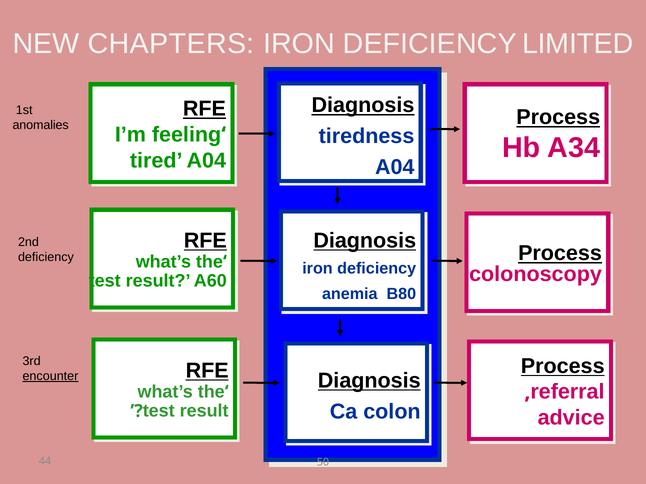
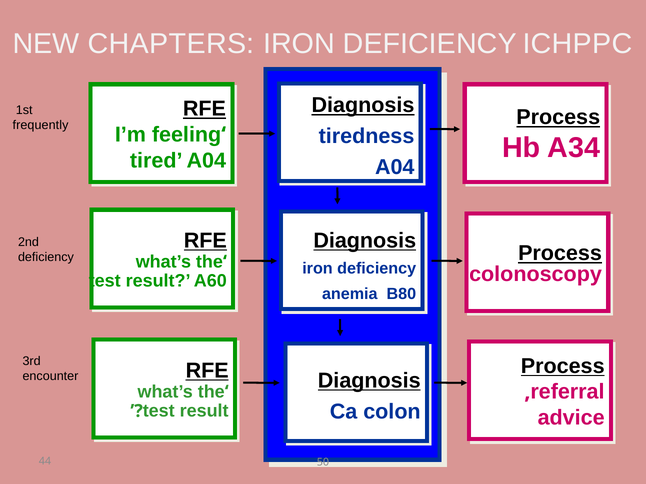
LIMITED: LIMITED -> ICHPPC (578, 44)
anomalies: anomalies -> frequently (41, 125)
encounter underline: present -> none (50, 377)
